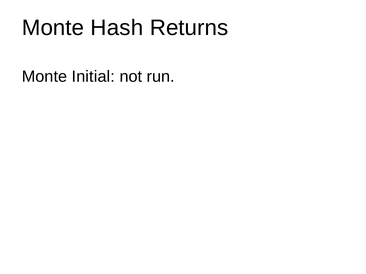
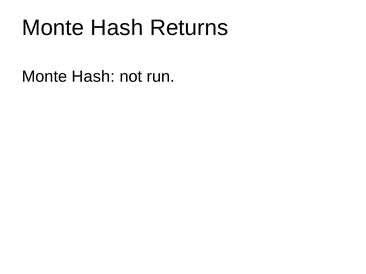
Initial: Initial -> Hash (93, 77)
